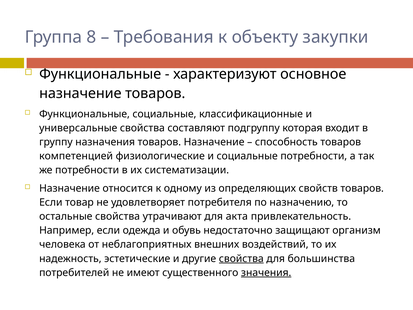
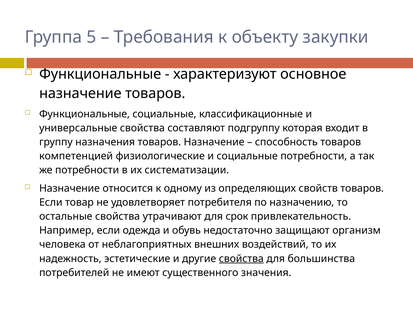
8: 8 -> 5 (91, 37)
акта: акта -> срок (237, 216)
значения underline: present -> none (266, 272)
